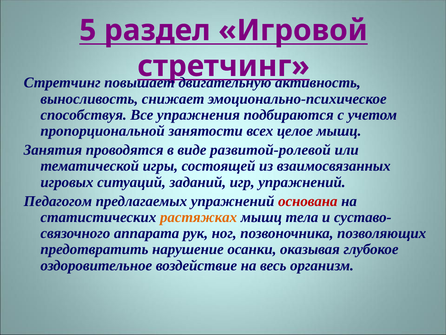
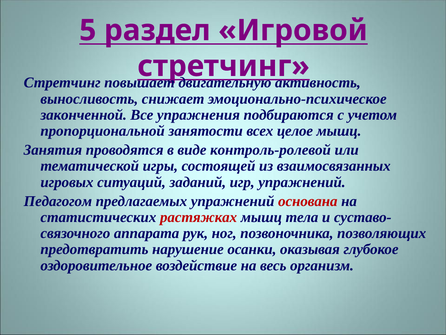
способствуя: способствуя -> законченной (84, 115)
развитой-ролевой: развитой-ролевой -> контроль-ролевой (270, 150)
растяжках colour: orange -> red (199, 217)
